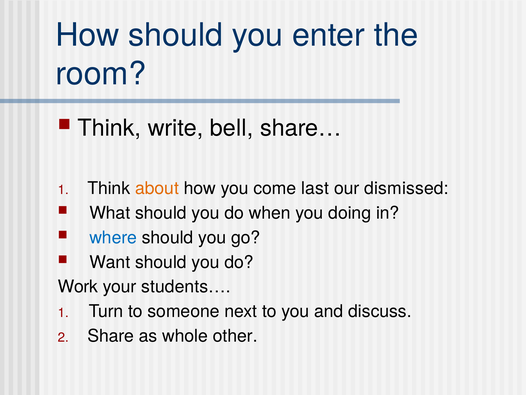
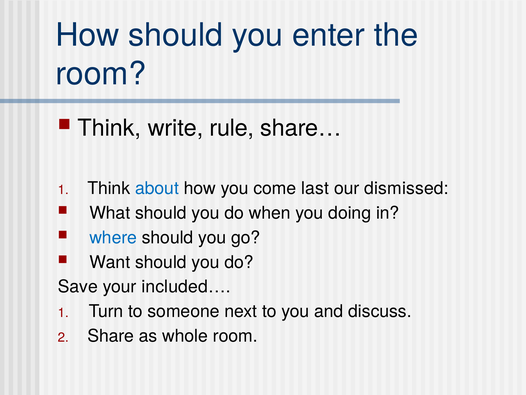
bell: bell -> rule (232, 128)
about colour: orange -> blue (157, 188)
Work: Work -> Save (78, 286)
students…: students… -> included… (186, 286)
whole other: other -> room (235, 336)
